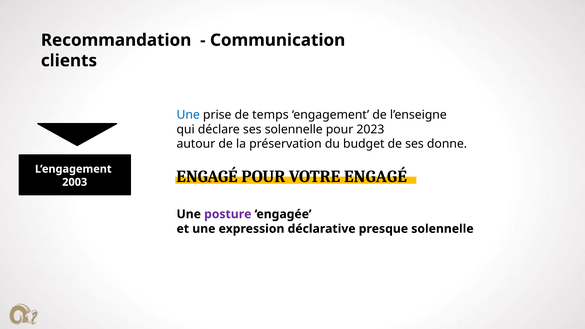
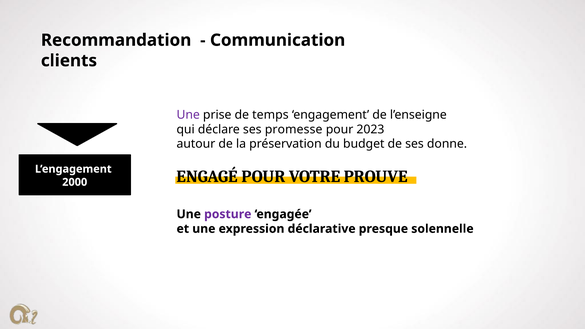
Une colour: blue -> purple (188, 115)
ses solennelle: solennelle -> promesse (294, 129)
VOTRE ENGAGÉ: ENGAGÉ -> PROUVE (376, 176)
2003: 2003 -> 2000 (75, 182)
